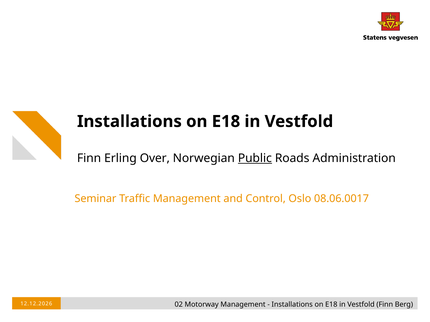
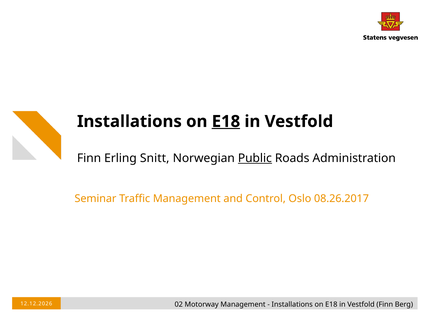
E18 underline: none -> present (226, 122)
Over: Over -> Snitt (155, 159)
08.06.0017: 08.06.0017 -> 08.26.2017 (341, 199)
